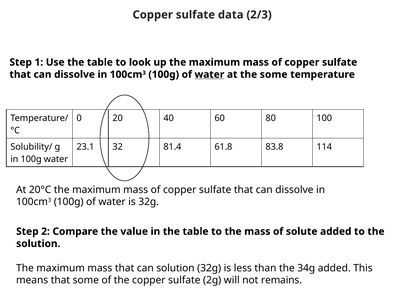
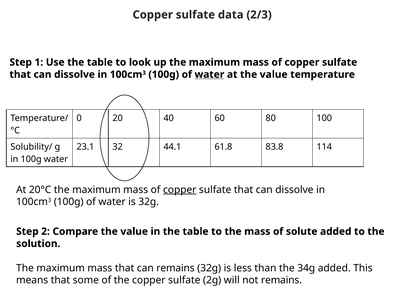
at the some: some -> value (274, 74)
81.4: 81.4 -> 44.1 (172, 147)
copper underline: none -> present (180, 189)
can solution: solution -> remains (175, 268)
